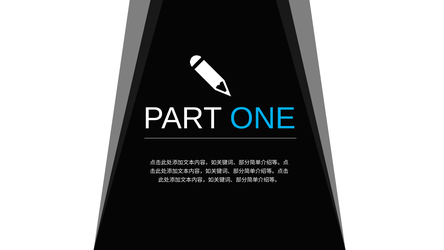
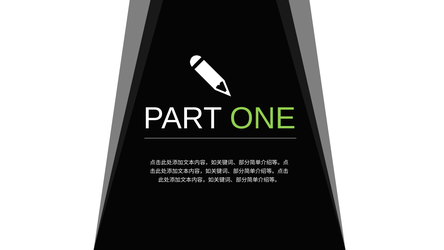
ONE colour: light blue -> light green (263, 118)
